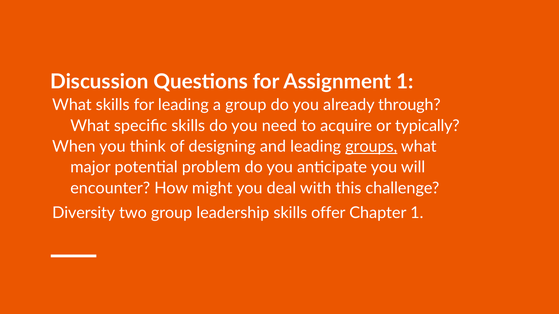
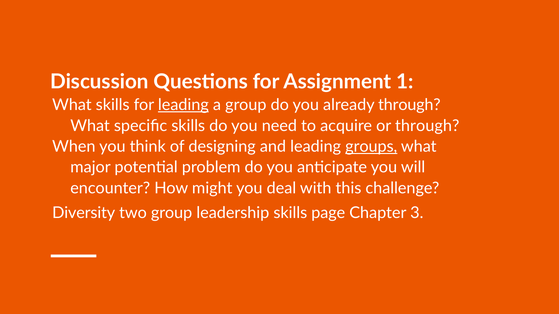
leading underline: none -> present (183, 105)
or typically: typically -> through (427, 126)
offer: offer -> page (328, 213)
Chapter 1: 1 -> 3 (417, 213)
